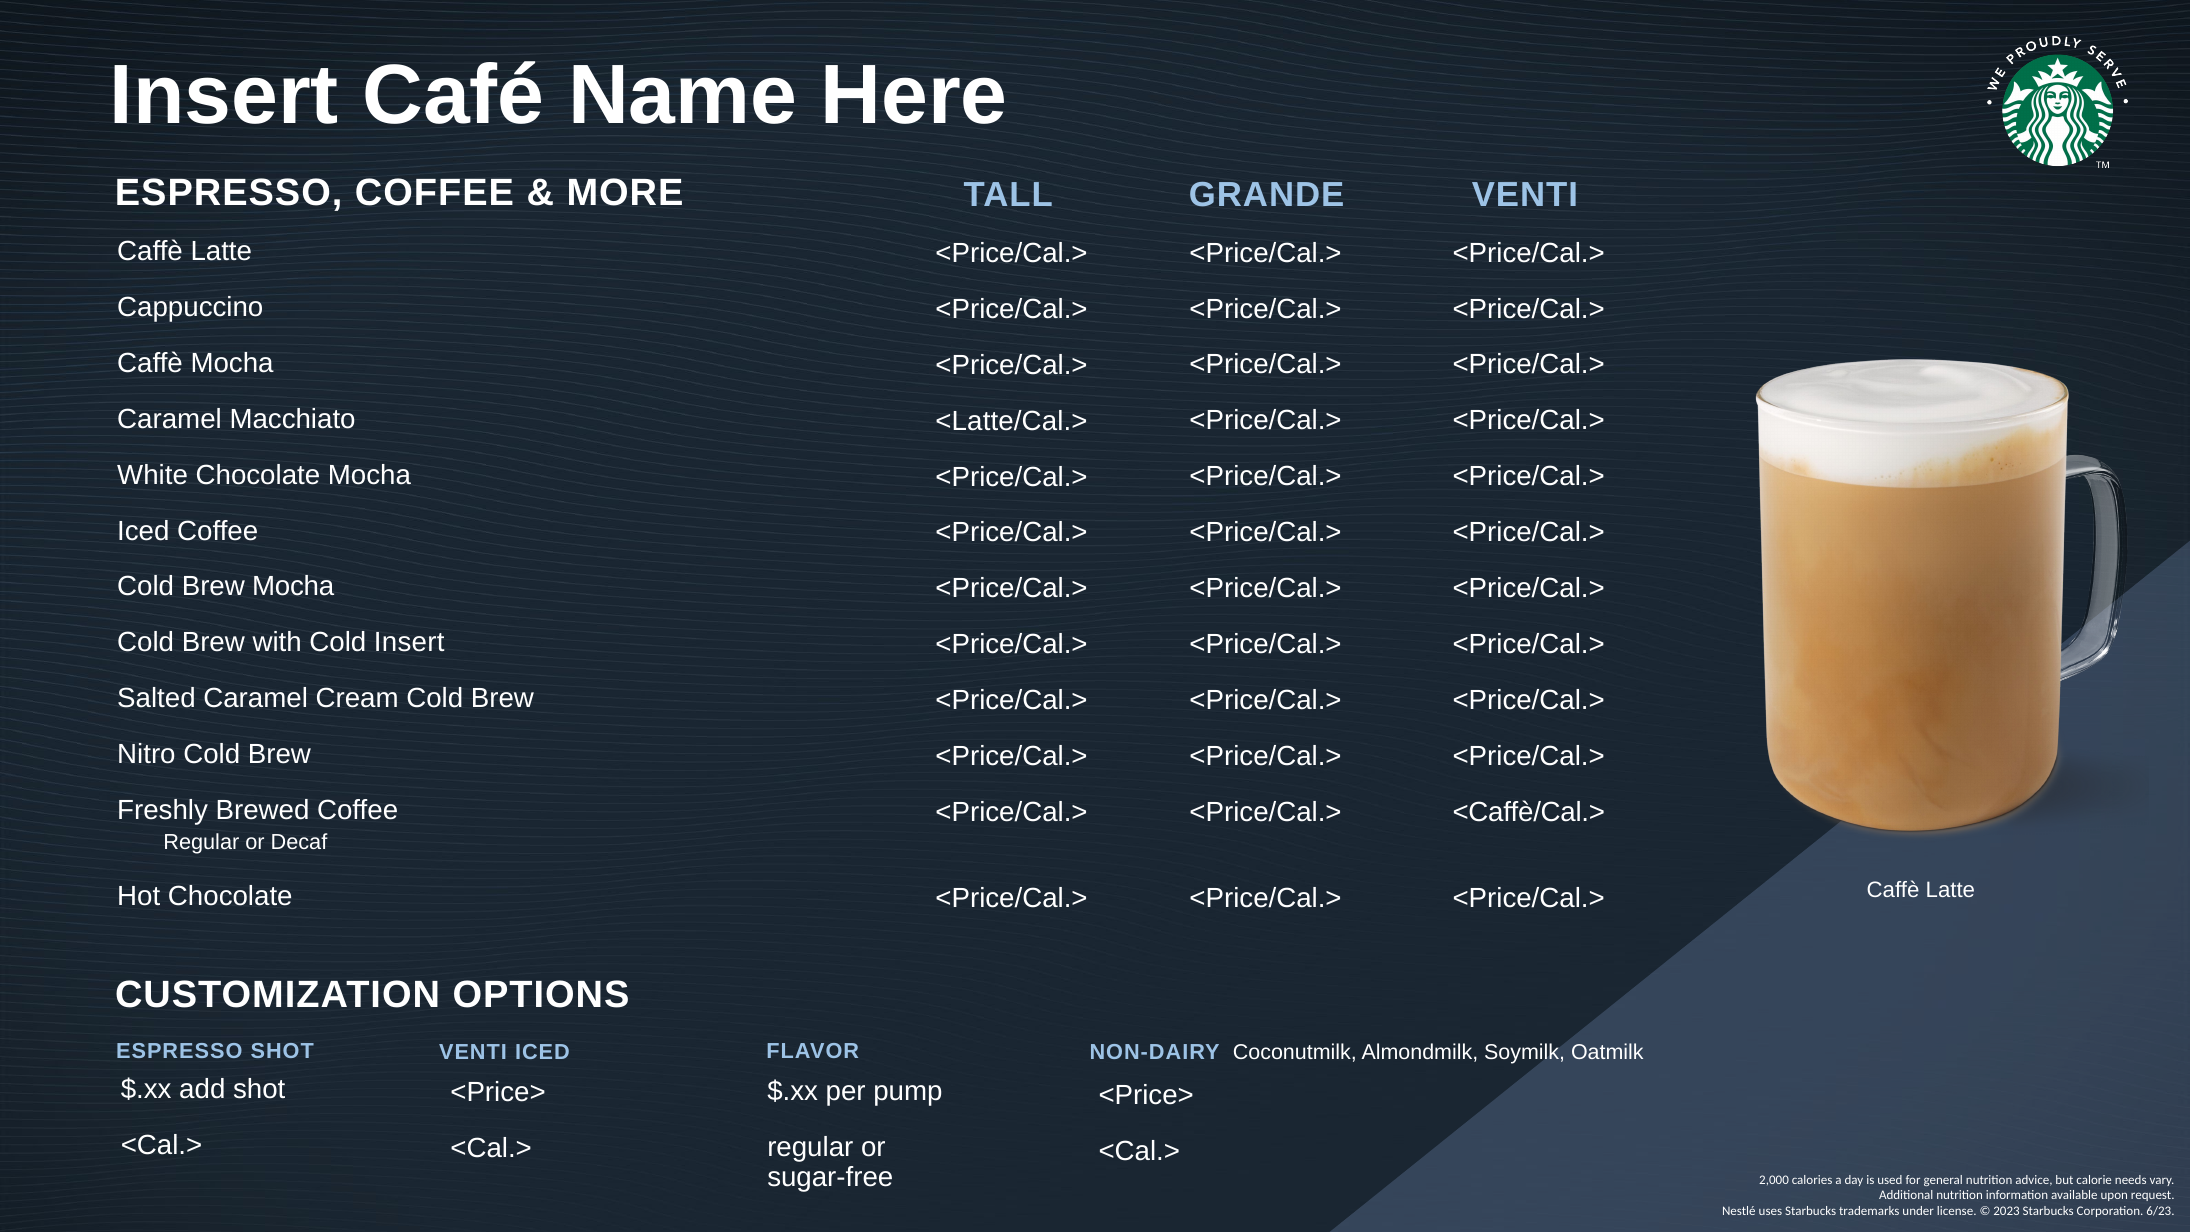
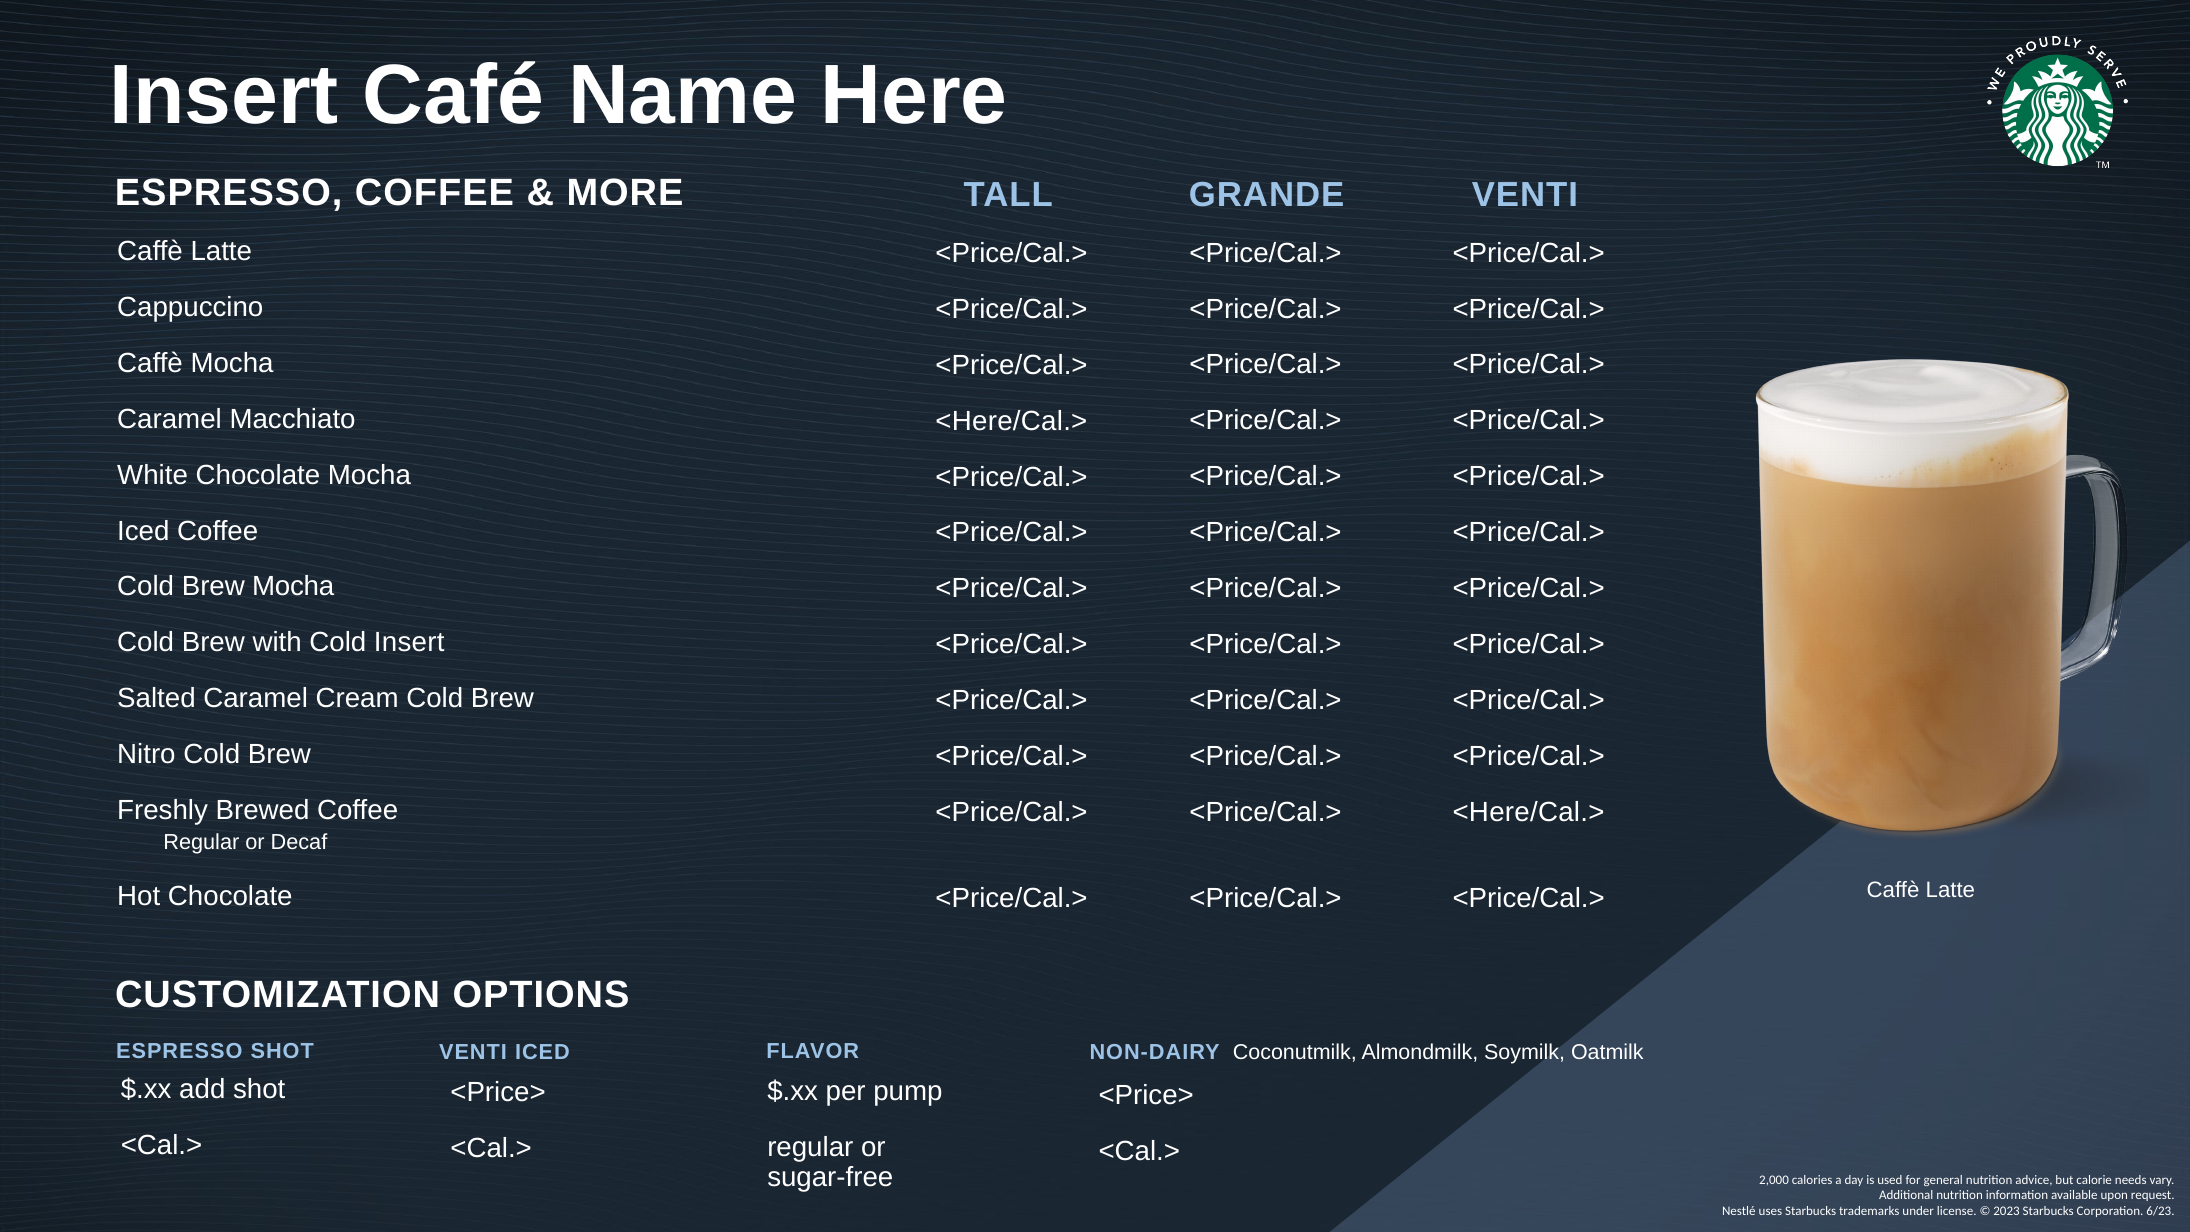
<Latte/Cal.>: <Latte/Cal.> -> <Here/Cal.> (1011, 421)
<Caffè/Cal.>: <Caffè/Cal.> -> <Here/Cal.> (1529, 812)
